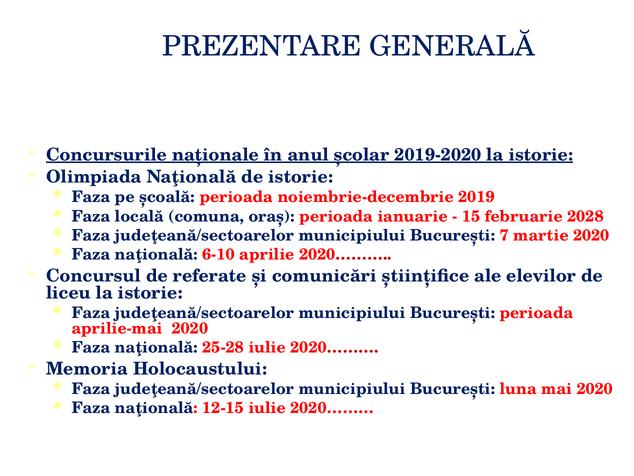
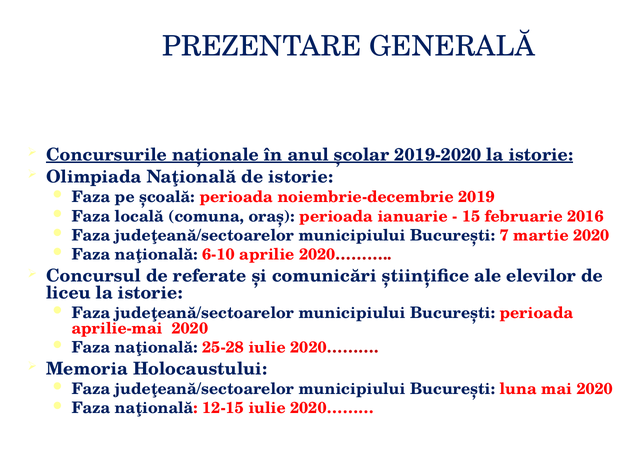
2028: 2028 -> 2016 (585, 216)
